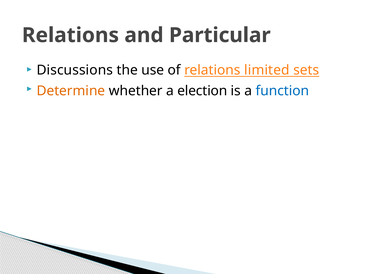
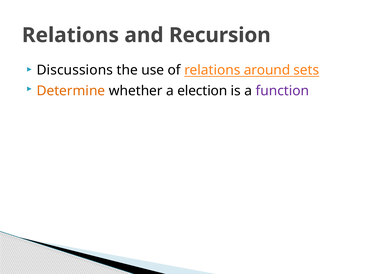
Particular: Particular -> Recursion (220, 35)
limited: limited -> around (267, 70)
function colour: blue -> purple (282, 91)
